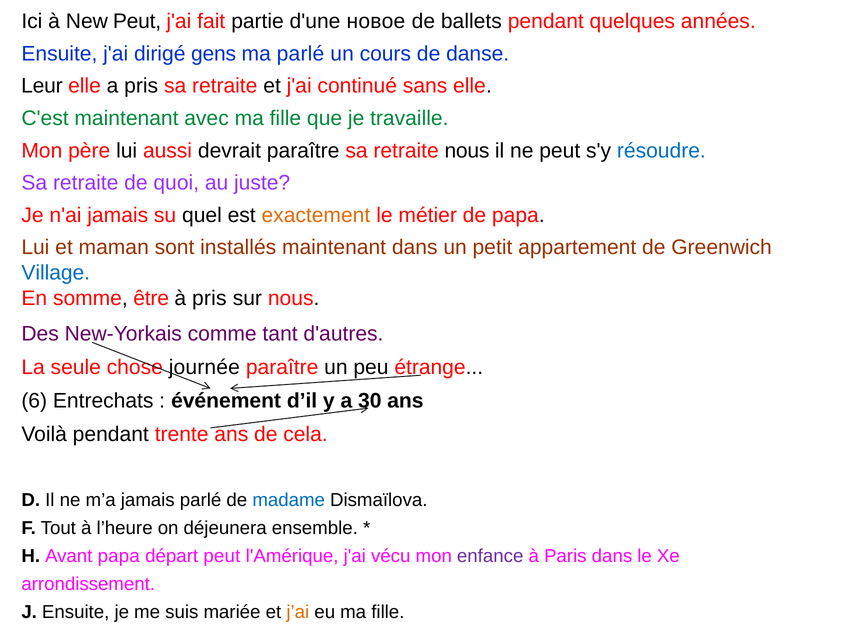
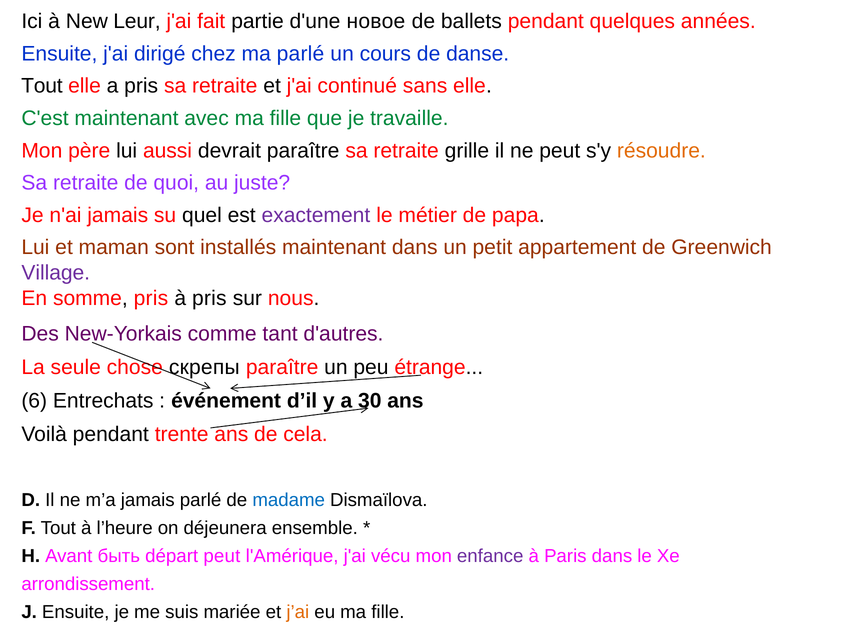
New Peut: Peut -> Leur (137, 21)
gens: gens -> chez (214, 54)
Leur: Leur -> Tout (42, 86)
retraite nous: nous -> grille (467, 150)
résoudre colour: blue -> orange (661, 150)
exactement colour: orange -> purple (316, 215)
Village colour: blue -> purple (56, 273)
somme être: être -> pris (151, 298)
journée: journée -> скрепы (204, 367)
Avant papa: papa -> быть (119, 556)
